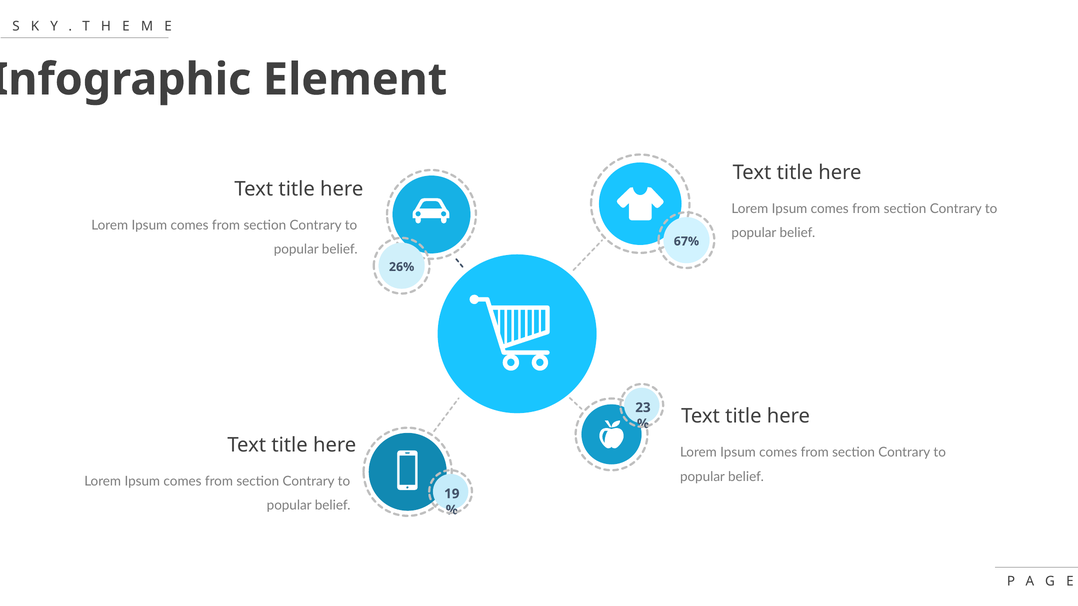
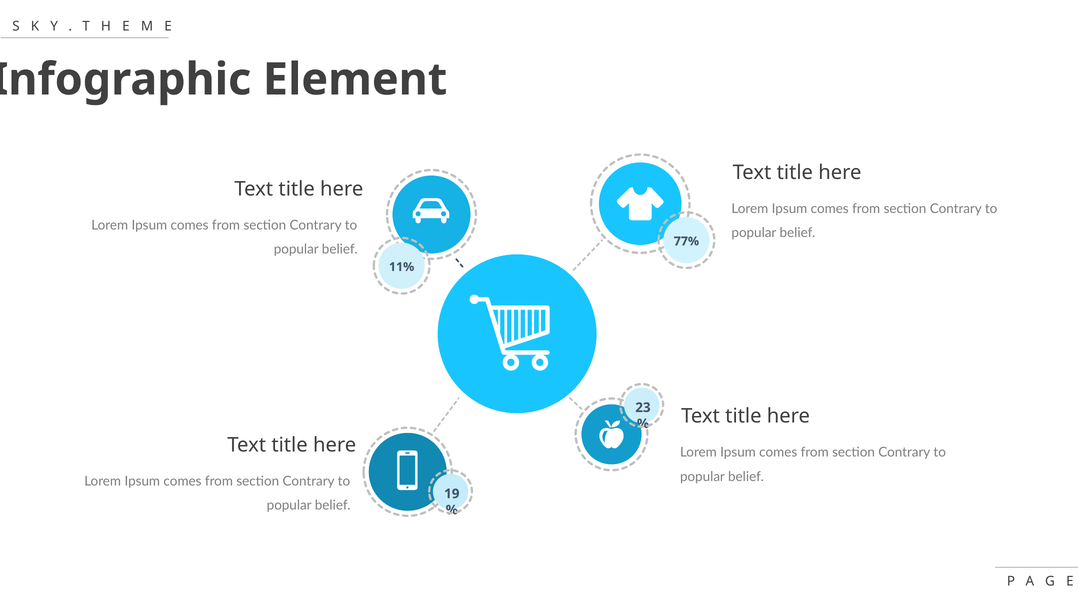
67%: 67% -> 77% (686, 241)
26%: 26% -> 11% (402, 267)
